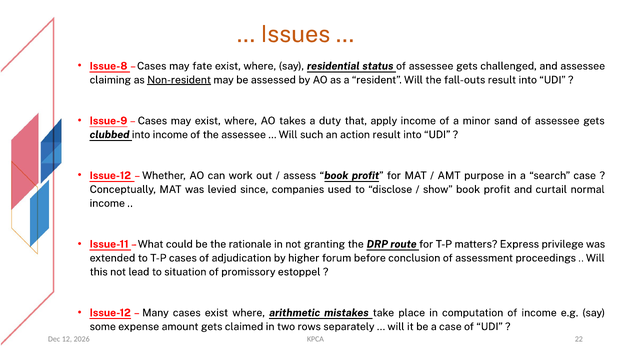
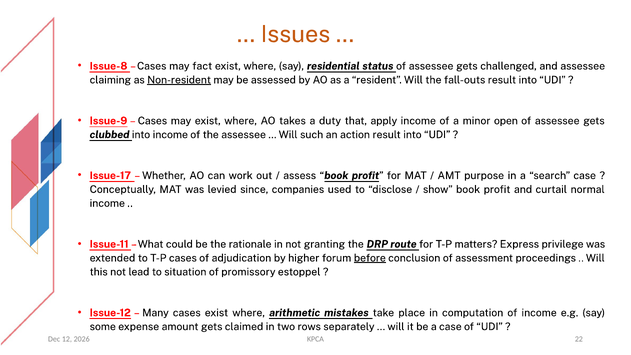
fate: fate -> fact (202, 66)
sand: sand -> open (506, 121)
Issue-12: Issue-12 -> Issue-17 (110, 176)
before underline: none -> present (370, 258)
